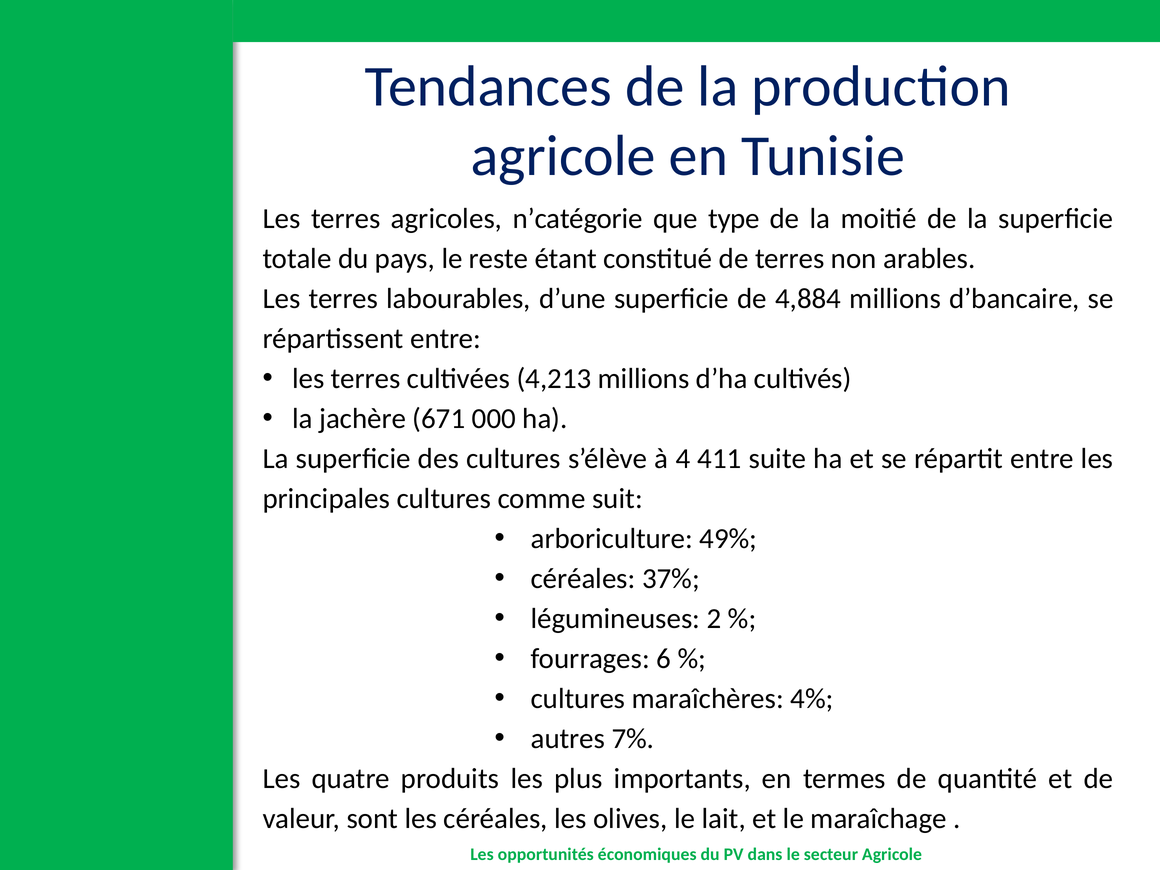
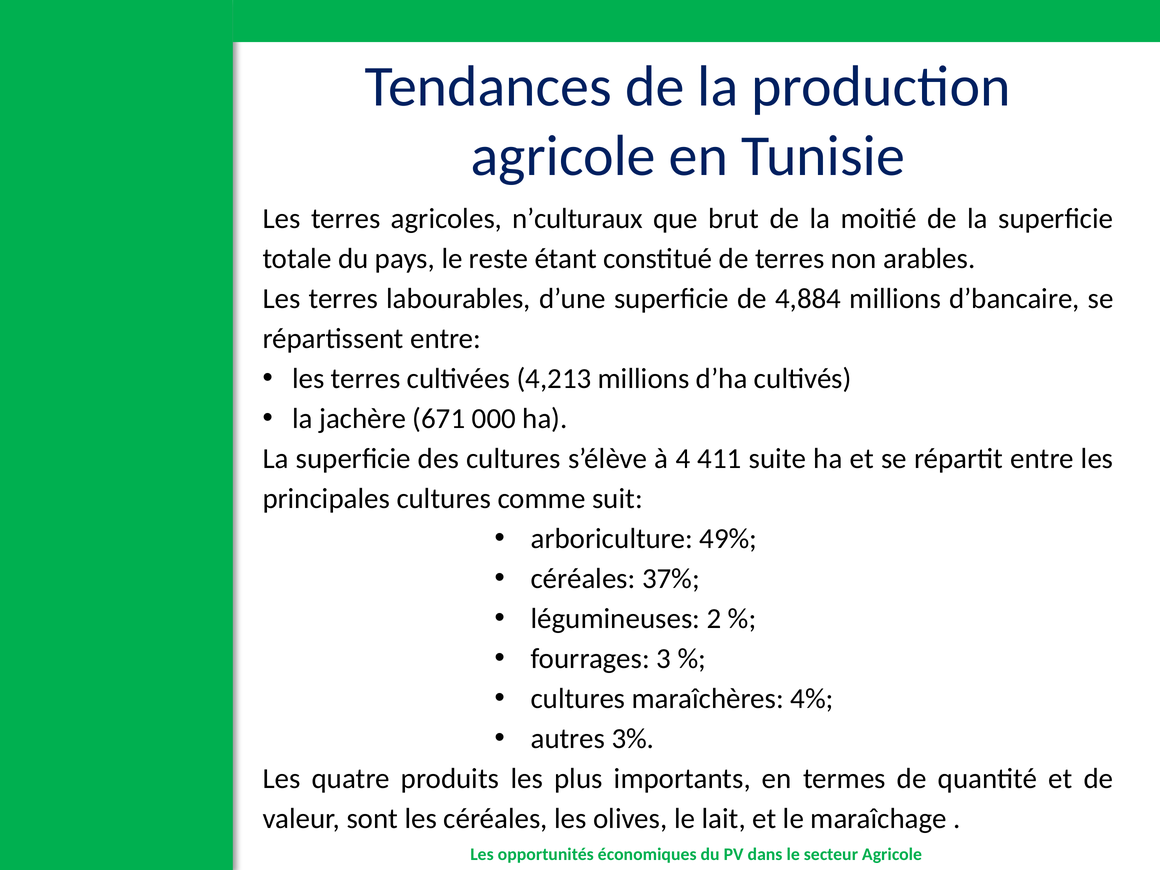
n’catégorie: n’catégorie -> n’culturaux (578, 219)
type: type -> brut (734, 219)
6: 6 -> 3 (664, 659)
7%: 7% -> 3% (633, 739)
